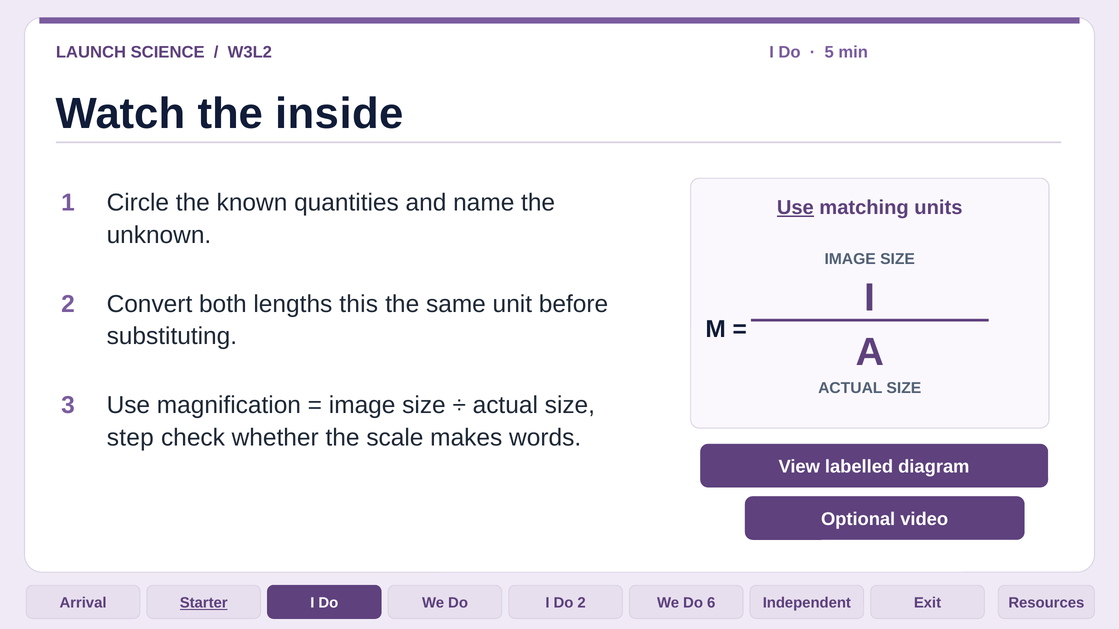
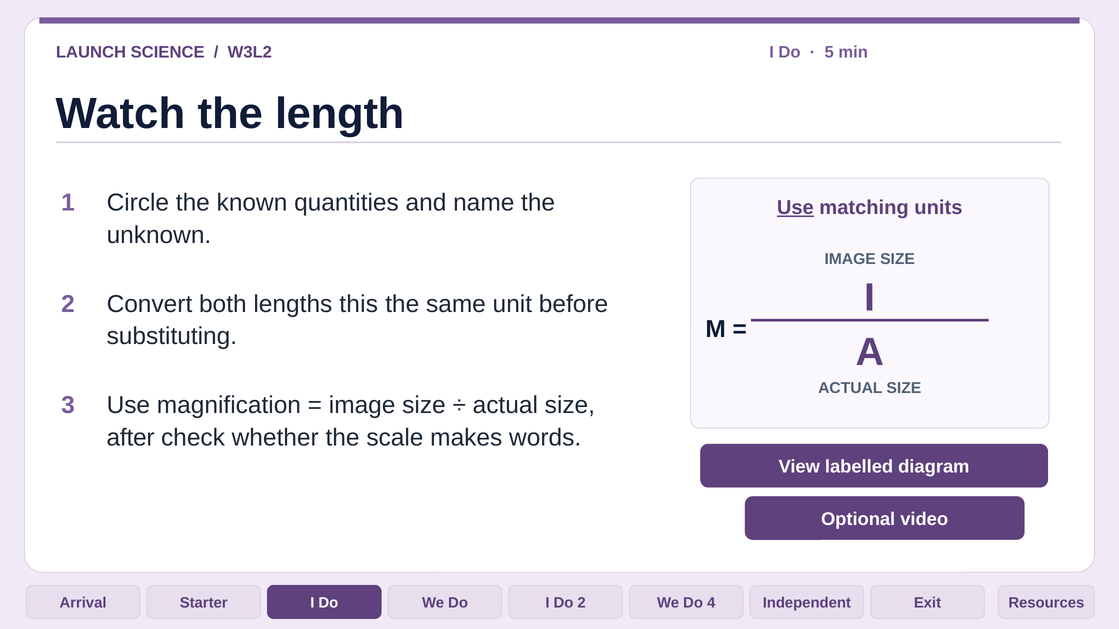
inside: inside -> length (340, 114)
step: step -> after (131, 438)
Starter underline: present -> none (204, 603)
6: 6 -> 4 (711, 603)
